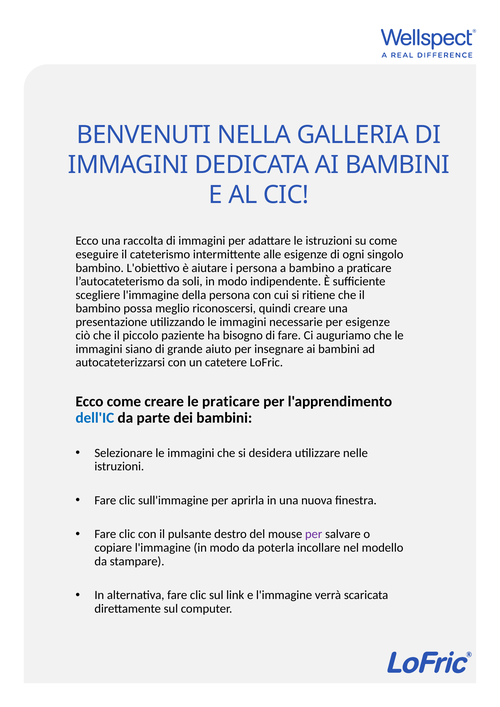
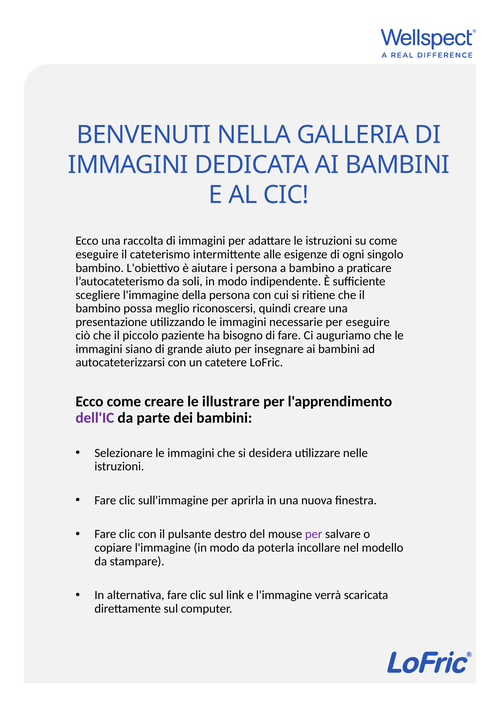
per esigenze: esigenze -> eseguire (368, 322)
le praticare: praticare -> illustrare (231, 401)
dell'IC colour: blue -> purple (95, 418)
